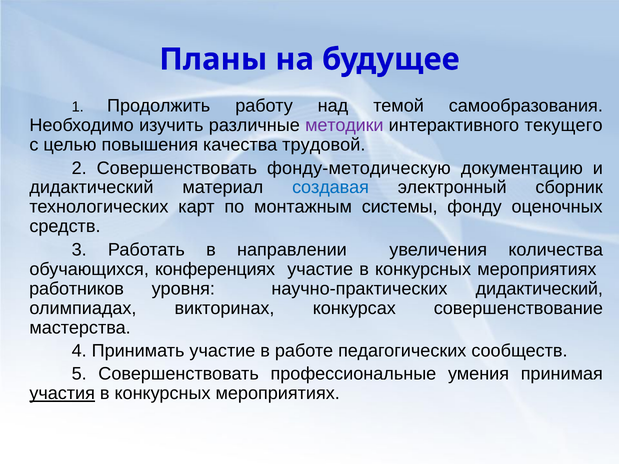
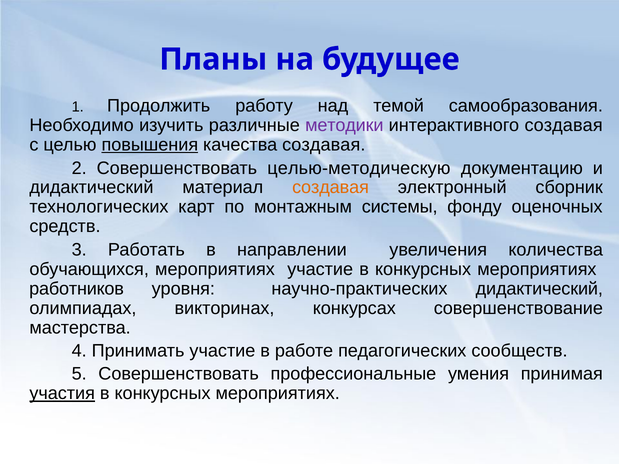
интерактивного текущего: текущего -> создавая (564, 125)
повышения underline: none -> present (150, 145)
качества трудовой: трудовой -> создавая (324, 145)
фонду-методическую: фонду-методическую -> целью-методическую (359, 168)
создавая colour: blue -> orange (331, 188)
обучающихся конференциях: конференциях -> мероприятиях (215, 269)
